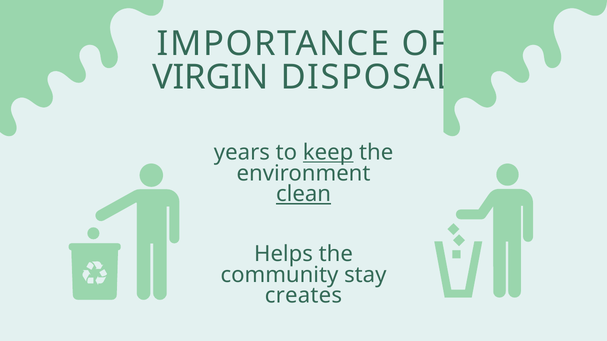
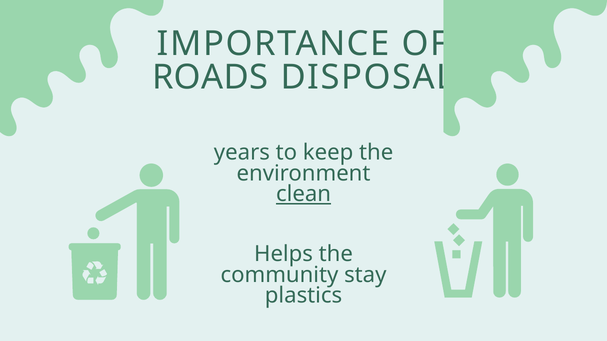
VIRGIN: VIRGIN -> ROADS (210, 77)
keep underline: present -> none (328, 153)
creates: creates -> plastics (304, 296)
